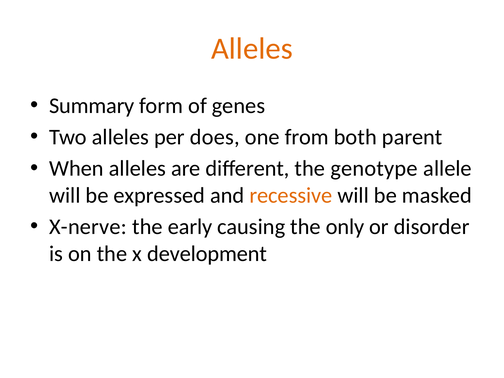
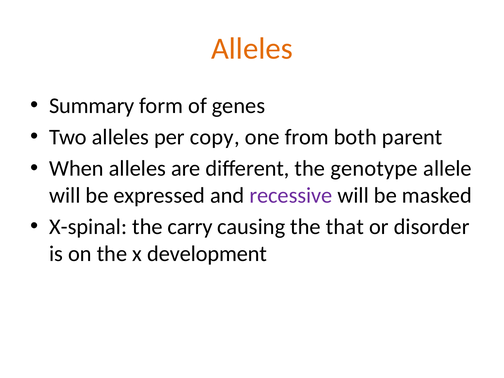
does: does -> copy (215, 137)
recessive colour: orange -> purple (291, 195)
X-nerve: X-nerve -> X-spinal (88, 227)
early: early -> carry (190, 227)
only: only -> that (345, 227)
